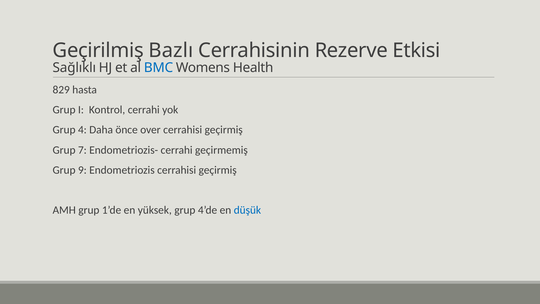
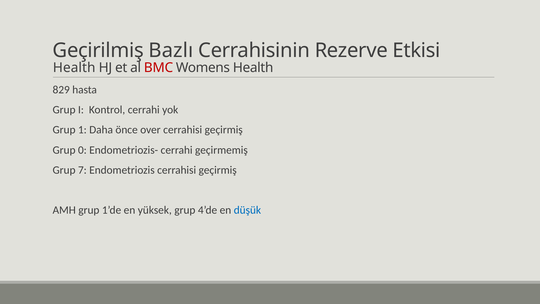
Sağlıklı: Sağlıklı -> Health (74, 68)
BMC colour: blue -> red (159, 68)
4: 4 -> 1 (82, 130)
7: 7 -> 0 (82, 150)
9: 9 -> 7 (82, 170)
